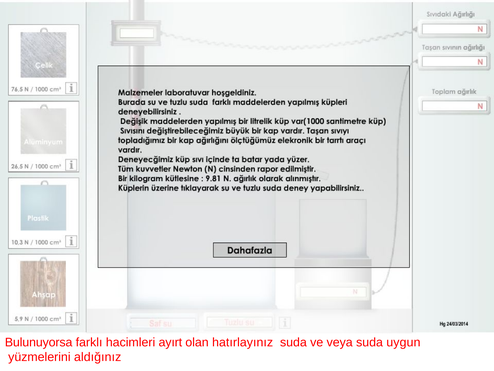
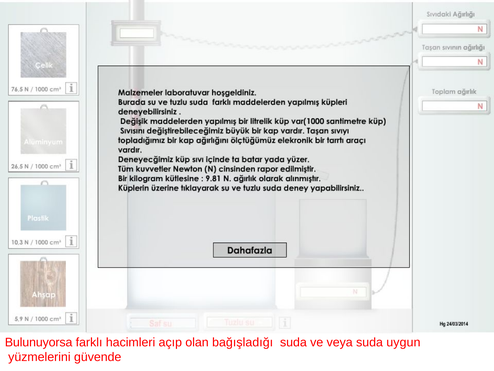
ayırt: ayırt -> açıp (170, 342)
hatırlayınız: hatırlayınız -> bağışladığı (243, 342)
aldığınız: aldığınız -> güvende (98, 357)
